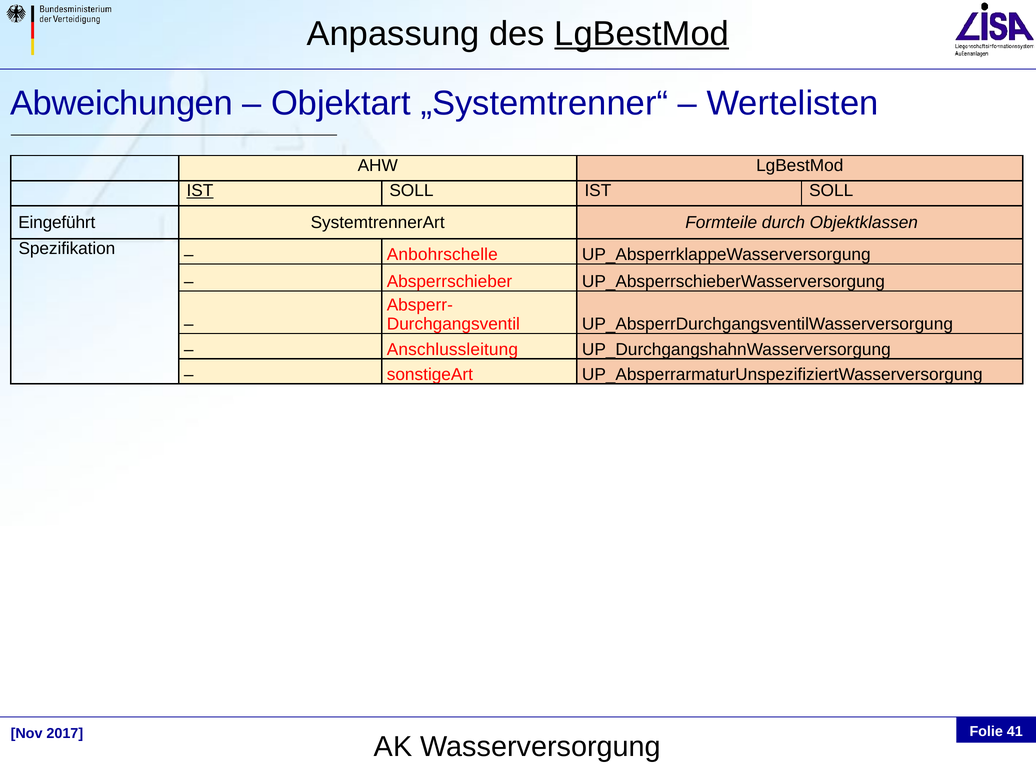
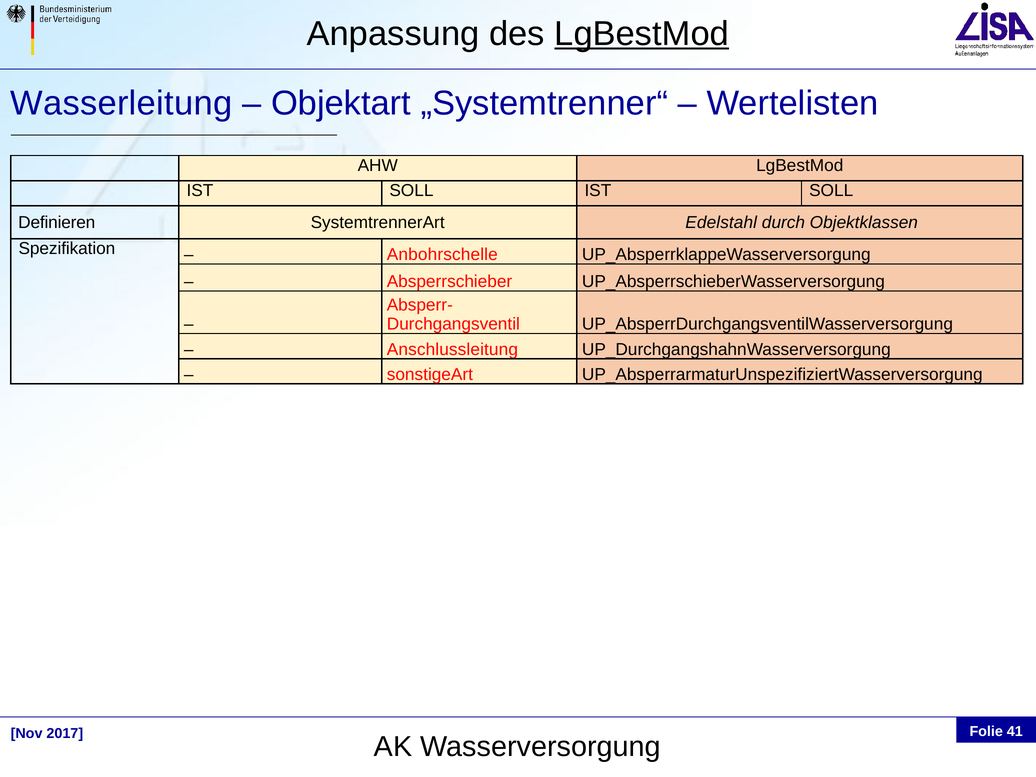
Abweichungen: Abweichungen -> Wasserleitung (121, 103)
IST underline: present -> none (200, 191)
Eingeführt: Eingeführt -> Definieren (57, 223)
Formteile: Formteile -> Edelstahl (721, 223)
